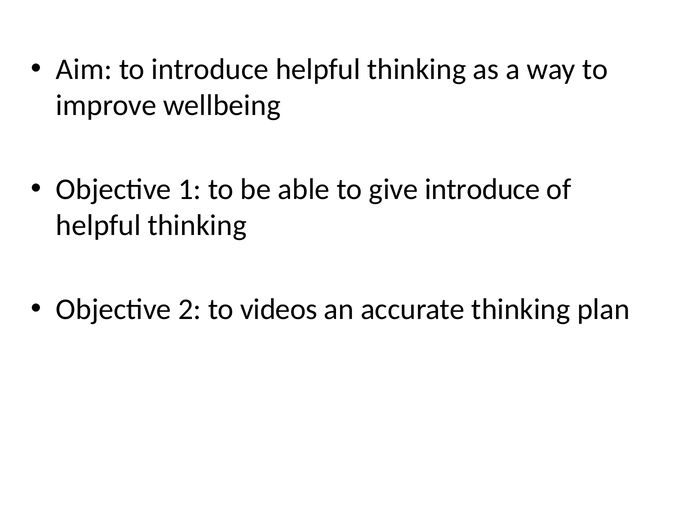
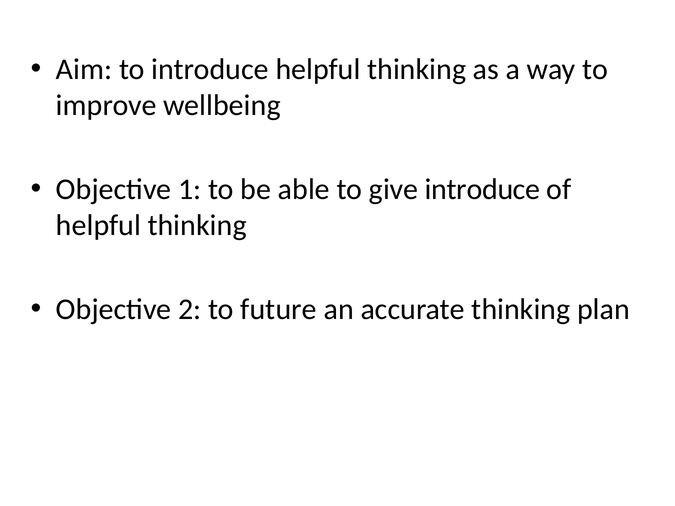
videos: videos -> future (279, 309)
